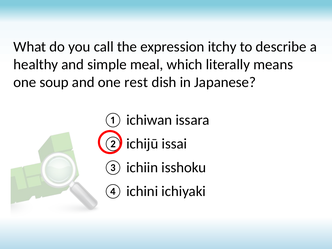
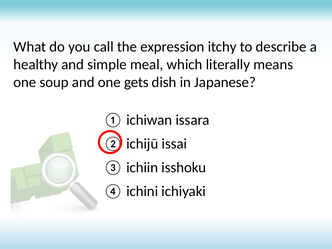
rest: rest -> gets (136, 82)
